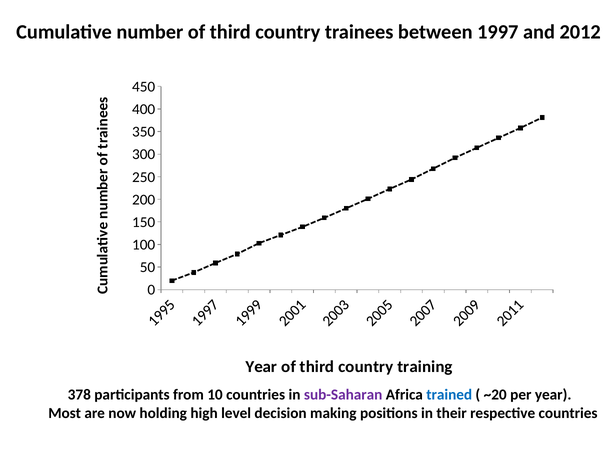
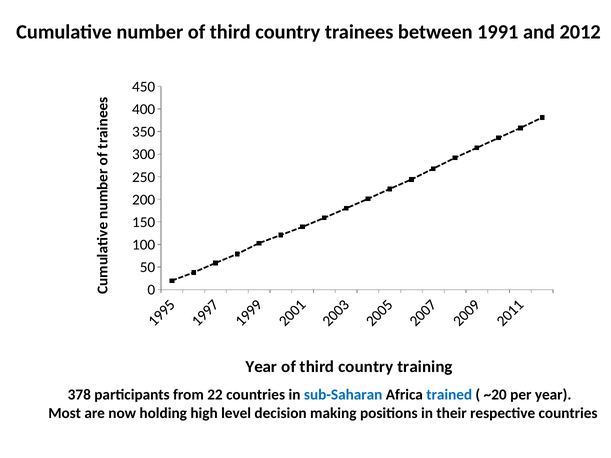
1997: 1997 -> 1991 (498, 32)
10: 10 -> 22 (215, 395)
sub-Saharan colour: purple -> blue (343, 395)
